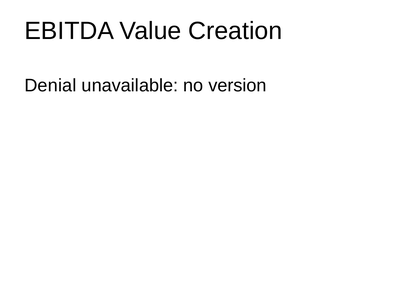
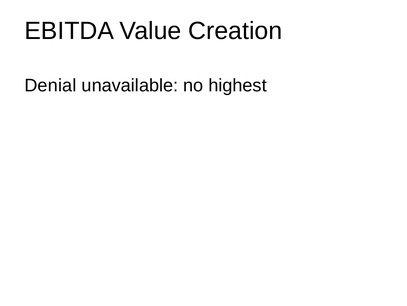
version: version -> highest (238, 85)
